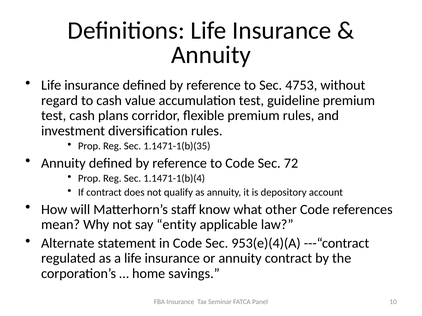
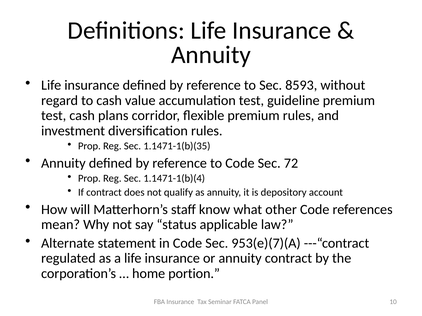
4753: 4753 -> 8593 (301, 85)
entity: entity -> status (177, 225)
953(e)(4)(A: 953(e)(4)(A -> 953(e)(7)(A (266, 244)
savings: savings -> portion (194, 274)
